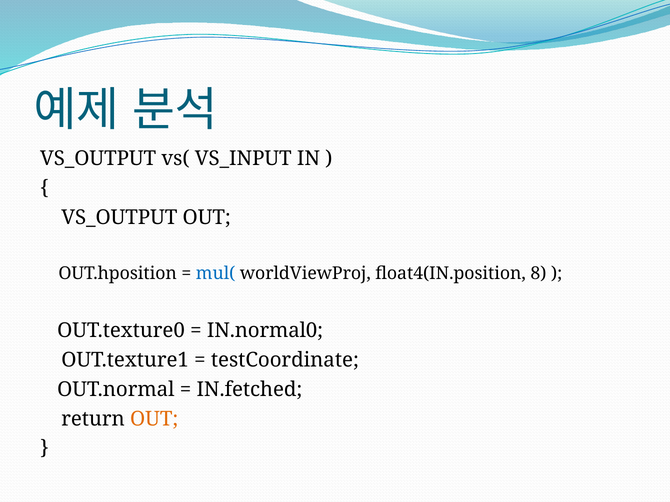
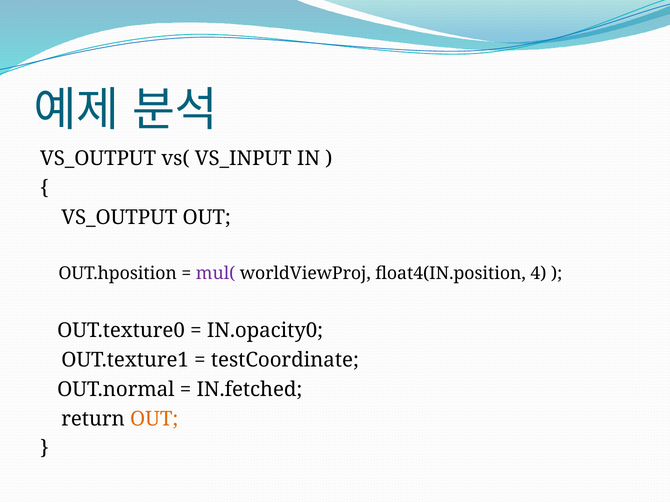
mul( colour: blue -> purple (216, 274)
8: 8 -> 4 (538, 274)
IN.normal0: IN.normal0 -> IN.opacity0 (265, 331)
